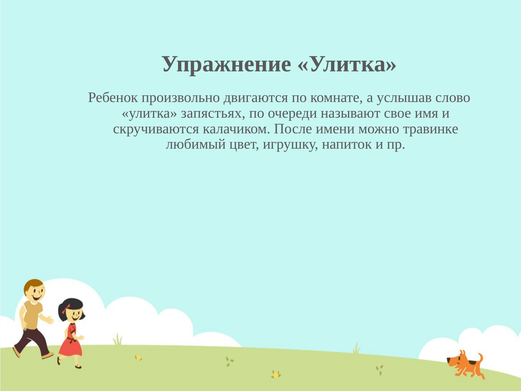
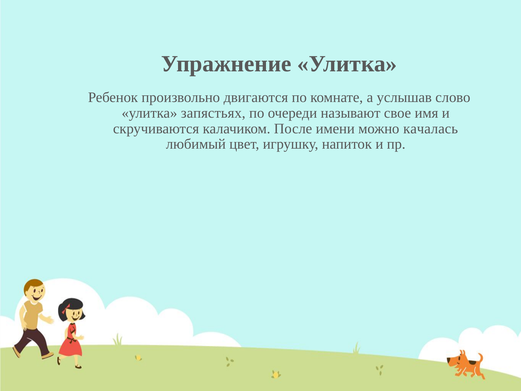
травинке: травинке -> качалась (431, 128)
